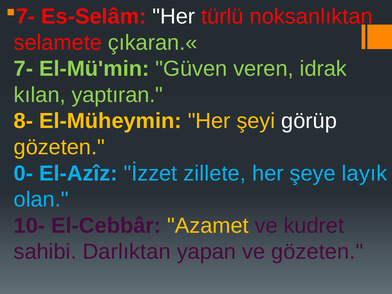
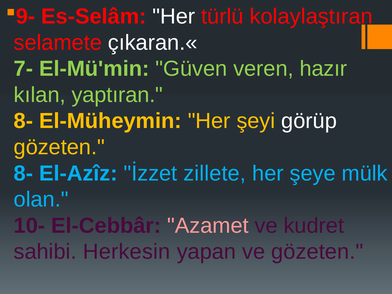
7-: 7- -> 9- (26, 17)
noksanlıktan: noksanlıktan -> kolaylaştıran (311, 17)
çıkaran.« colour: light green -> white (153, 43)
idrak: idrak -> hazır (323, 69)
0-: 0- -> 8- (23, 173)
layık: layık -> mülk (365, 173)
Azamet colour: yellow -> pink (208, 226)
Darlıktan: Darlıktan -> Herkesin (127, 252)
